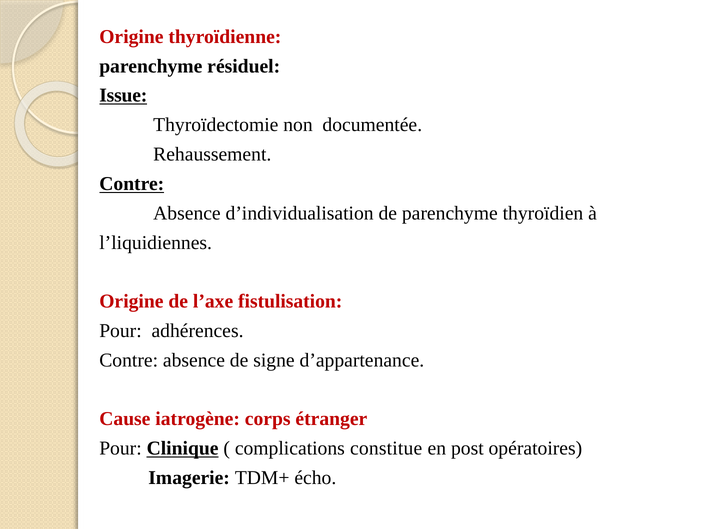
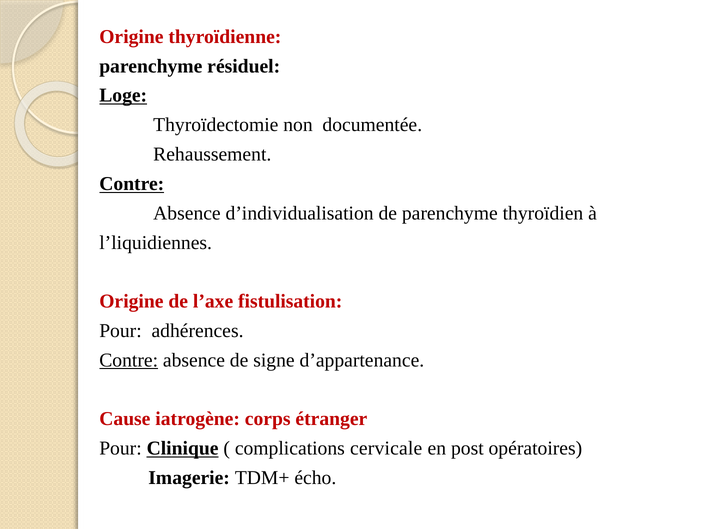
Issue: Issue -> Loge (123, 95)
Contre underline: none -> present (129, 360)
constitue: constitue -> cervicale (386, 448)
